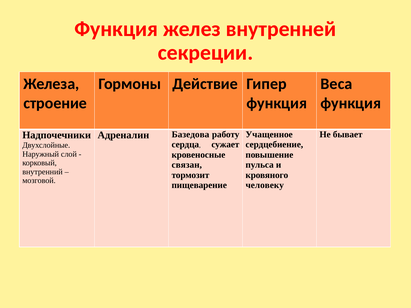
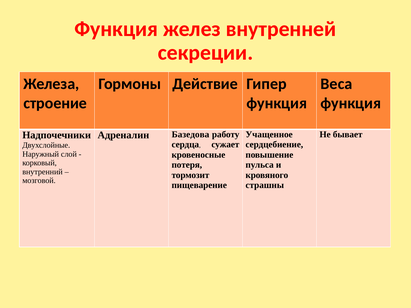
связан: связан -> потеря (187, 165)
человеку: человеку -> страшны (265, 185)
